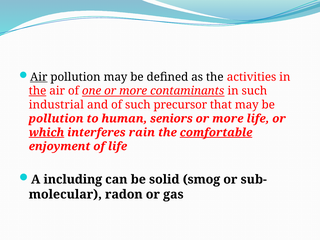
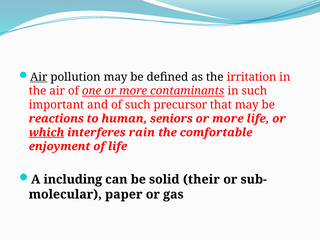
activities: activities -> irritation (252, 77)
the underline: present -> none (38, 91)
industrial: industrial -> important (56, 105)
pollution: pollution -> reactions (56, 119)
comfortable underline: present -> none (216, 132)
smog: smog -> their (201, 179)
radon: radon -> paper (124, 194)
